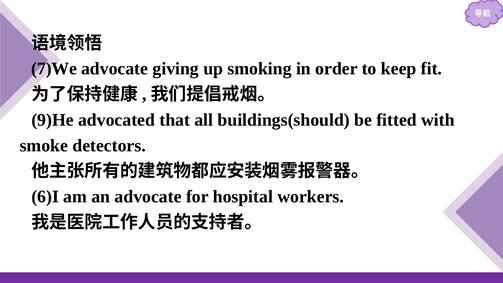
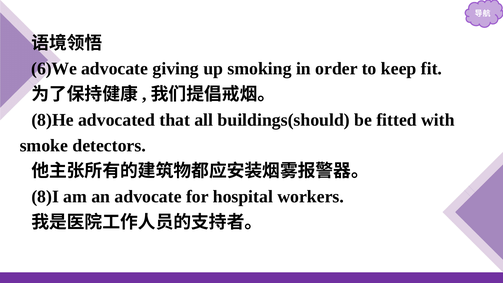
7)We: 7)We -> 6)We (54, 69)
9)He: 9)He -> 8)He (53, 120)
6)I: 6)I -> 8)I (45, 197)
